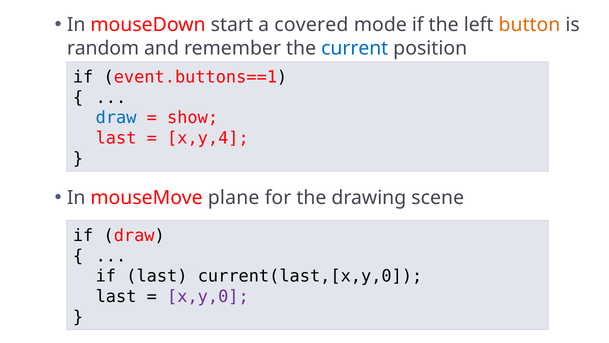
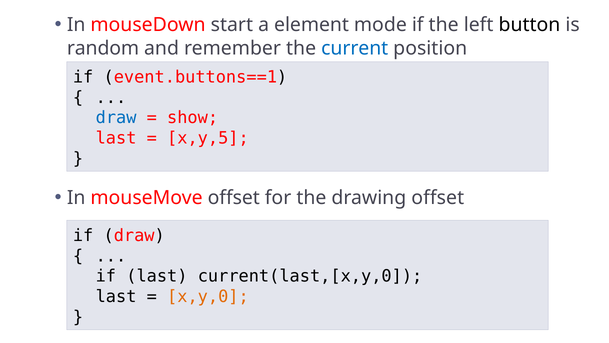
covered: covered -> element (312, 25)
button colour: orange -> black (529, 25)
x,y,4: x,y,4 -> x,y,5 (208, 138)
mouseMove plane: plane -> offset (234, 198)
drawing scene: scene -> offset (438, 198)
x,y,0 colour: purple -> orange (208, 296)
